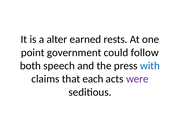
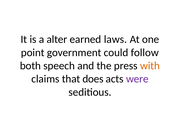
rests: rests -> laws (115, 39)
with colour: blue -> orange (150, 66)
each: each -> does (93, 79)
